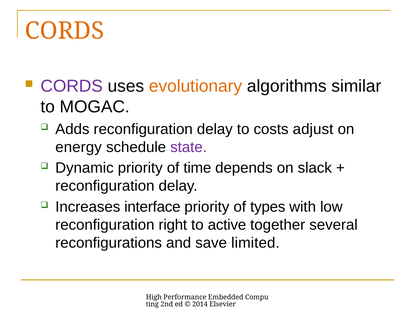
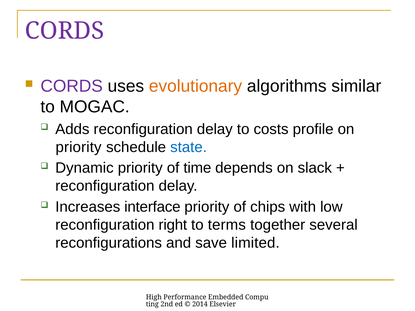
CORDS colour: orange -> purple (65, 31)
adjust: adjust -> profile (313, 129)
energy: energy -> priority (79, 147)
state colour: purple -> blue (189, 147)
types: types -> chips (268, 207)
active: active -> terms (227, 225)
